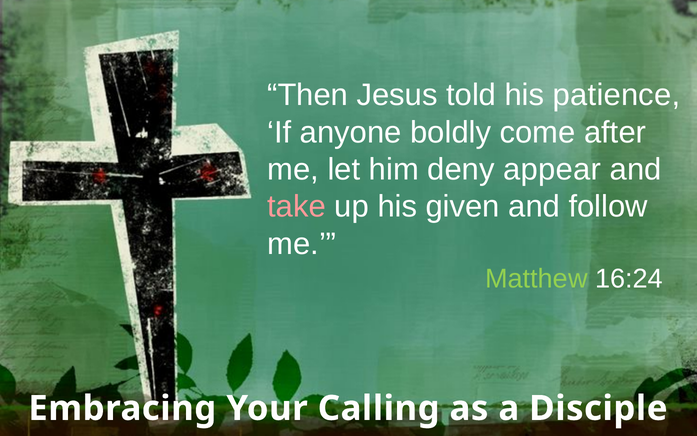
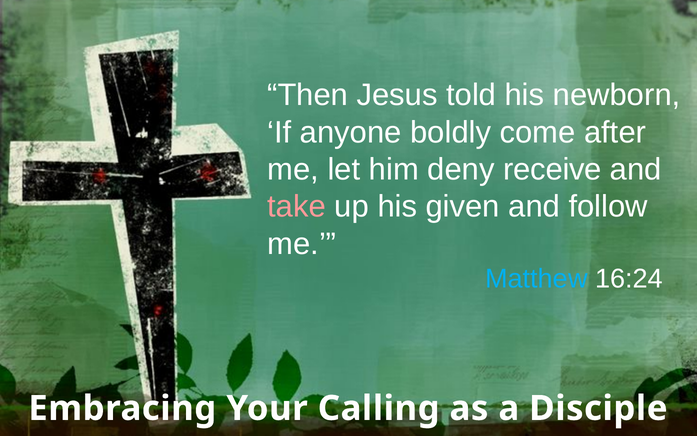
patience: patience -> newborn (617, 95)
appear: appear -> receive (552, 169)
Matthew colour: light green -> light blue (536, 278)
